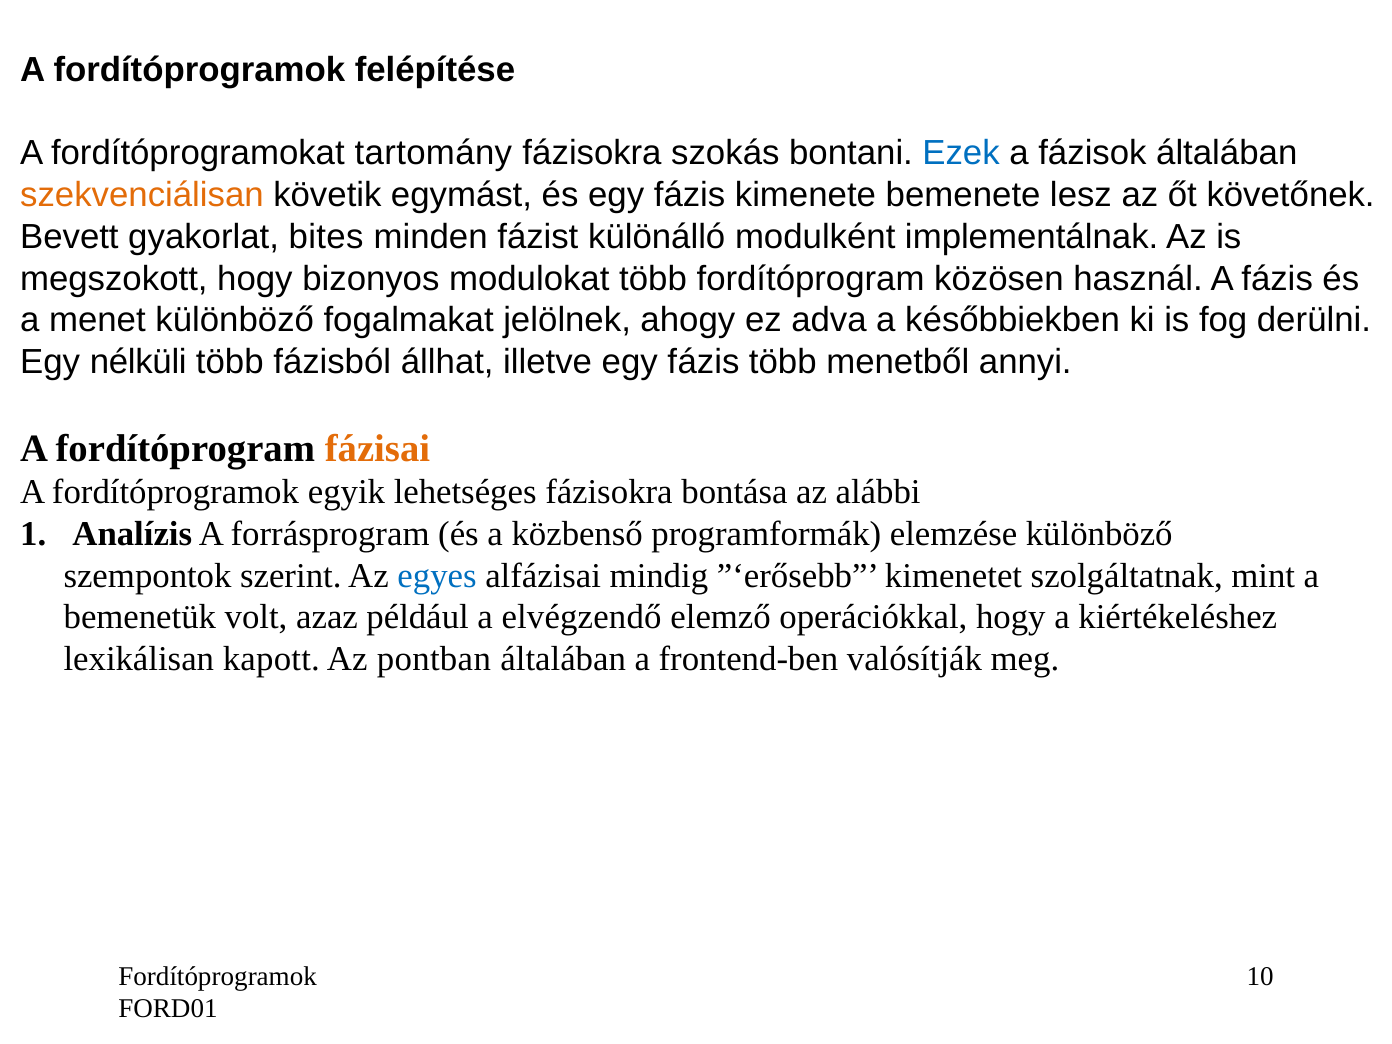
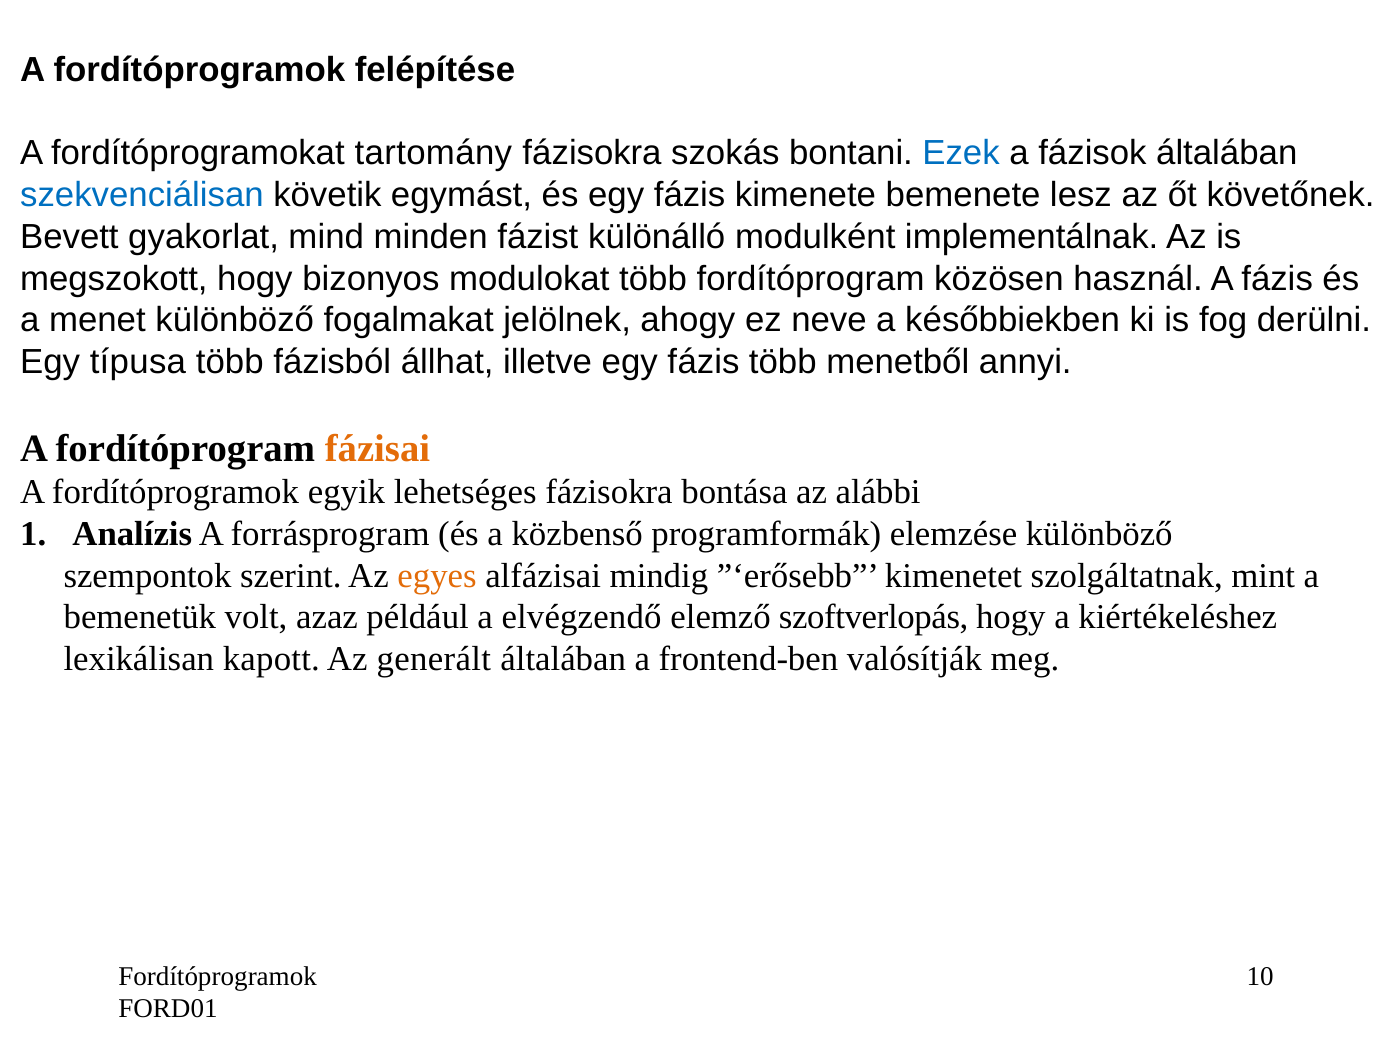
szekvenciálisan colour: orange -> blue (142, 195)
bites: bites -> mind (326, 237)
adva: adva -> neve (829, 320)
nélküli: nélküli -> típusa (138, 362)
egyes colour: blue -> orange (437, 576)
operációkkal: operációkkal -> szoftverlopás (874, 617)
pontban: pontban -> generált (434, 659)
